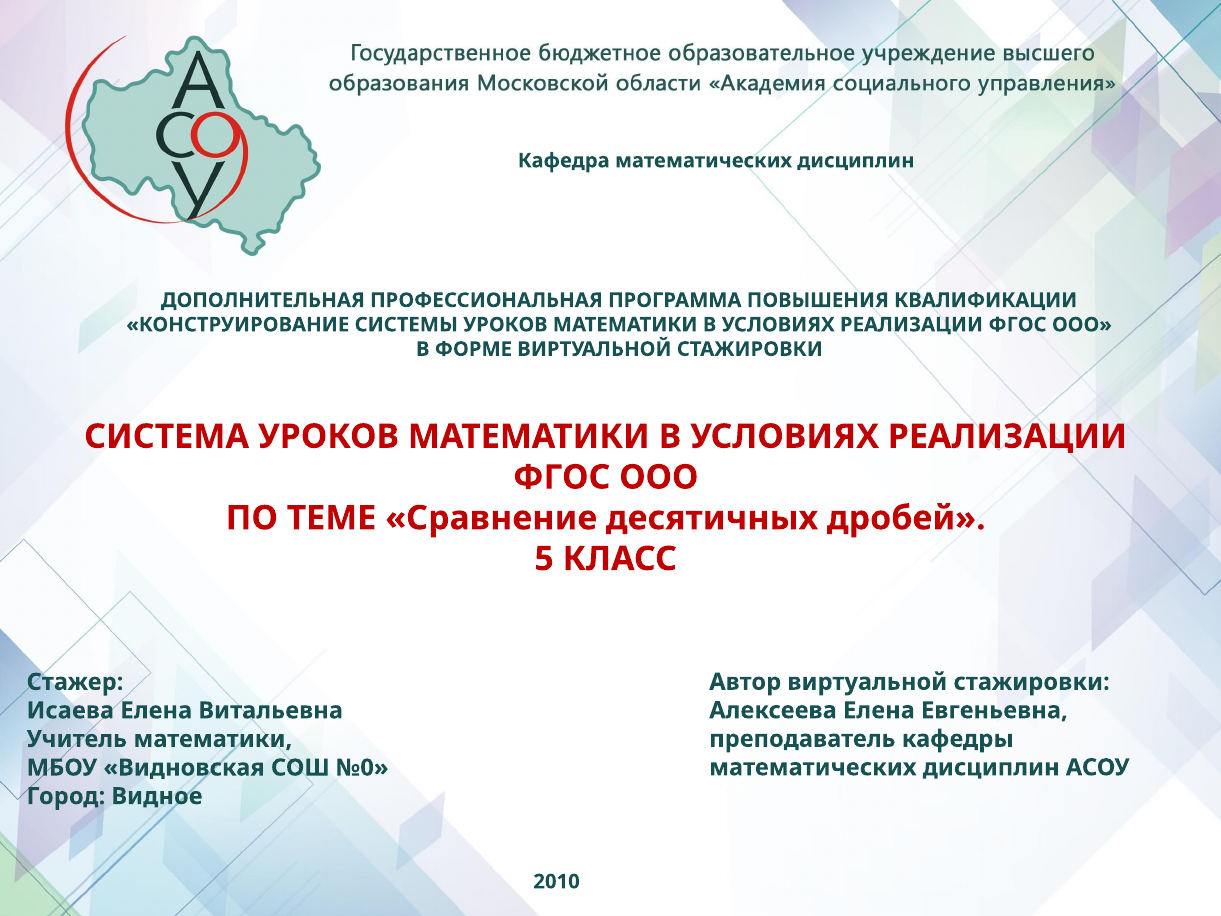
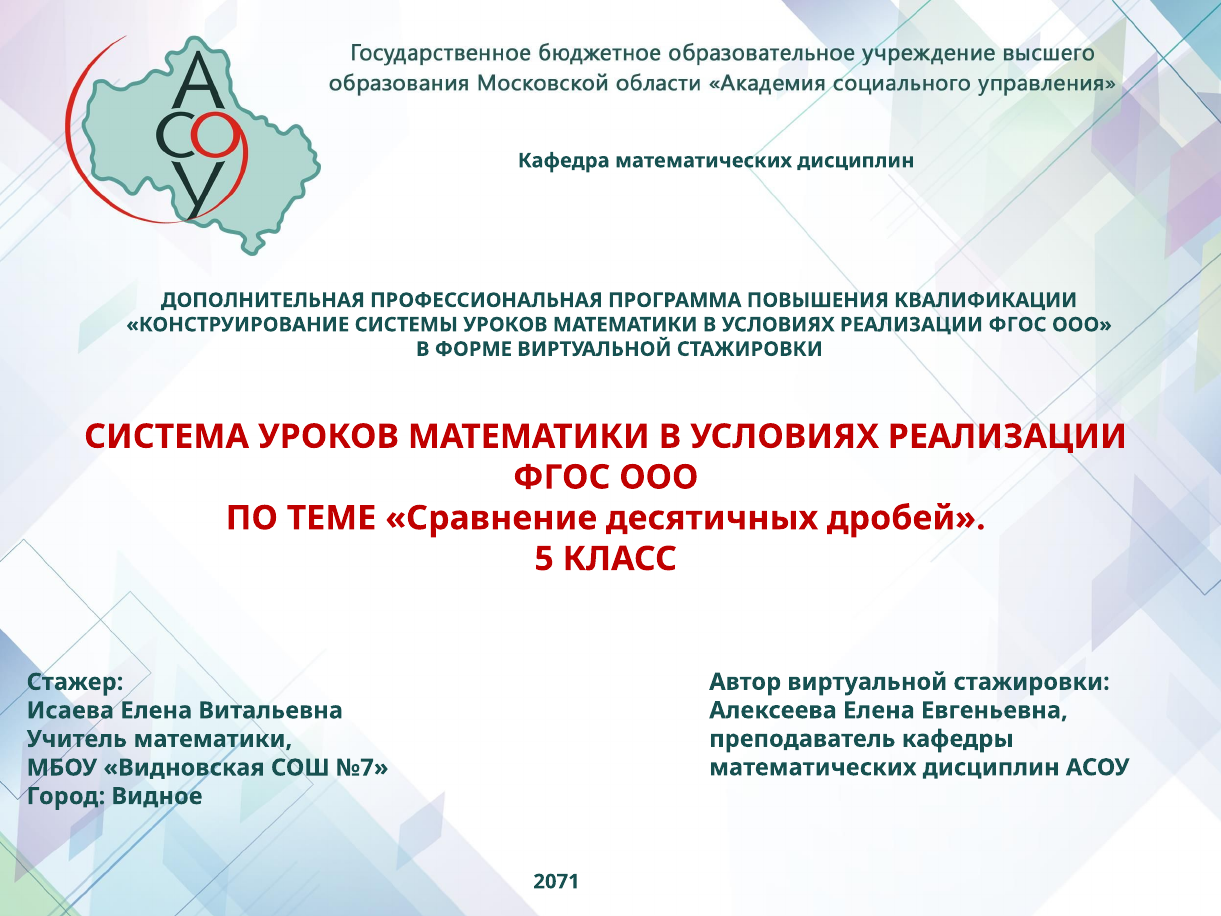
№0: №0 -> №7 (362, 767)
2010: 2010 -> 2071 (557, 881)
